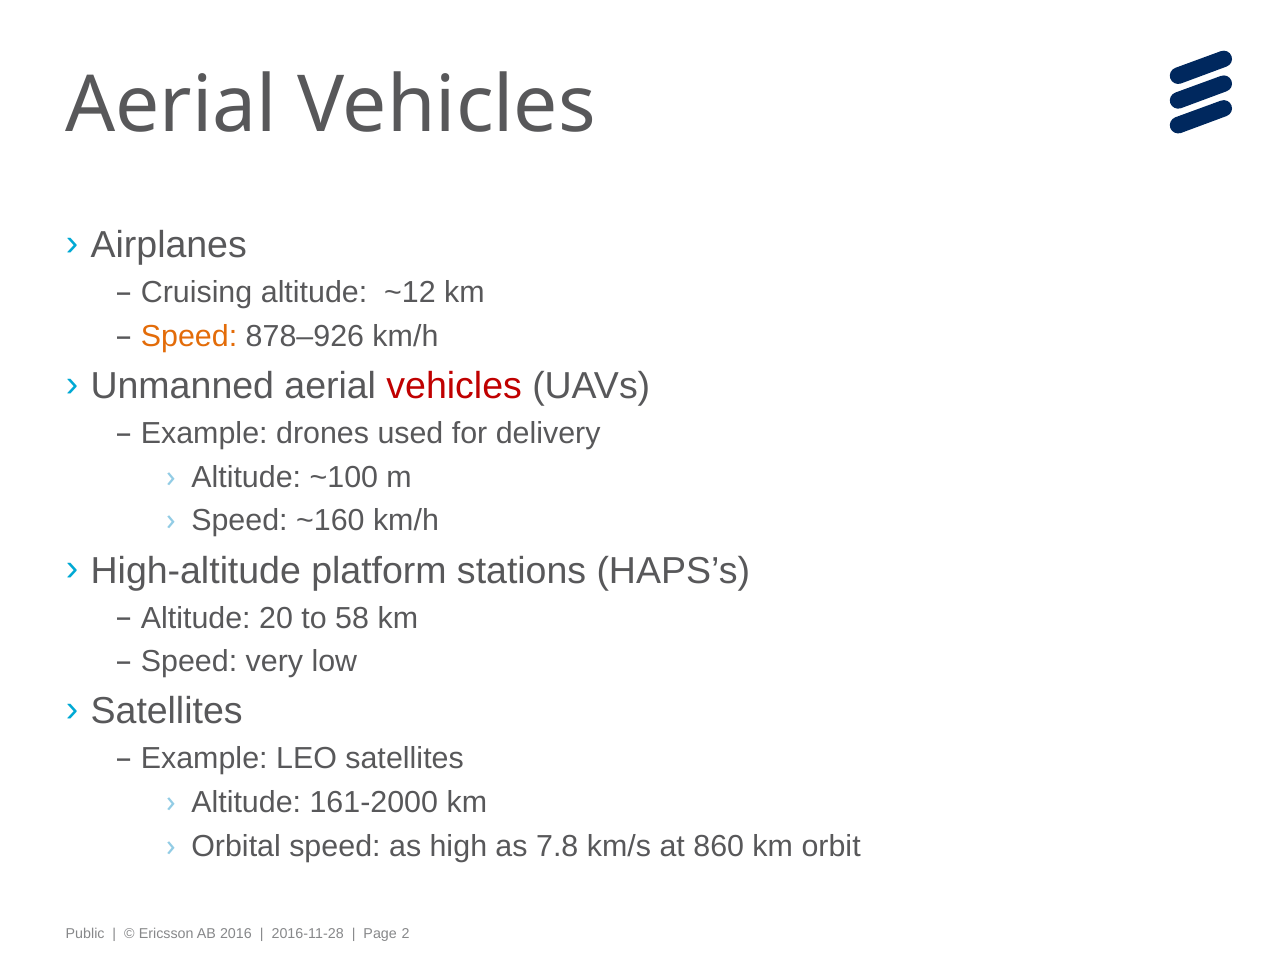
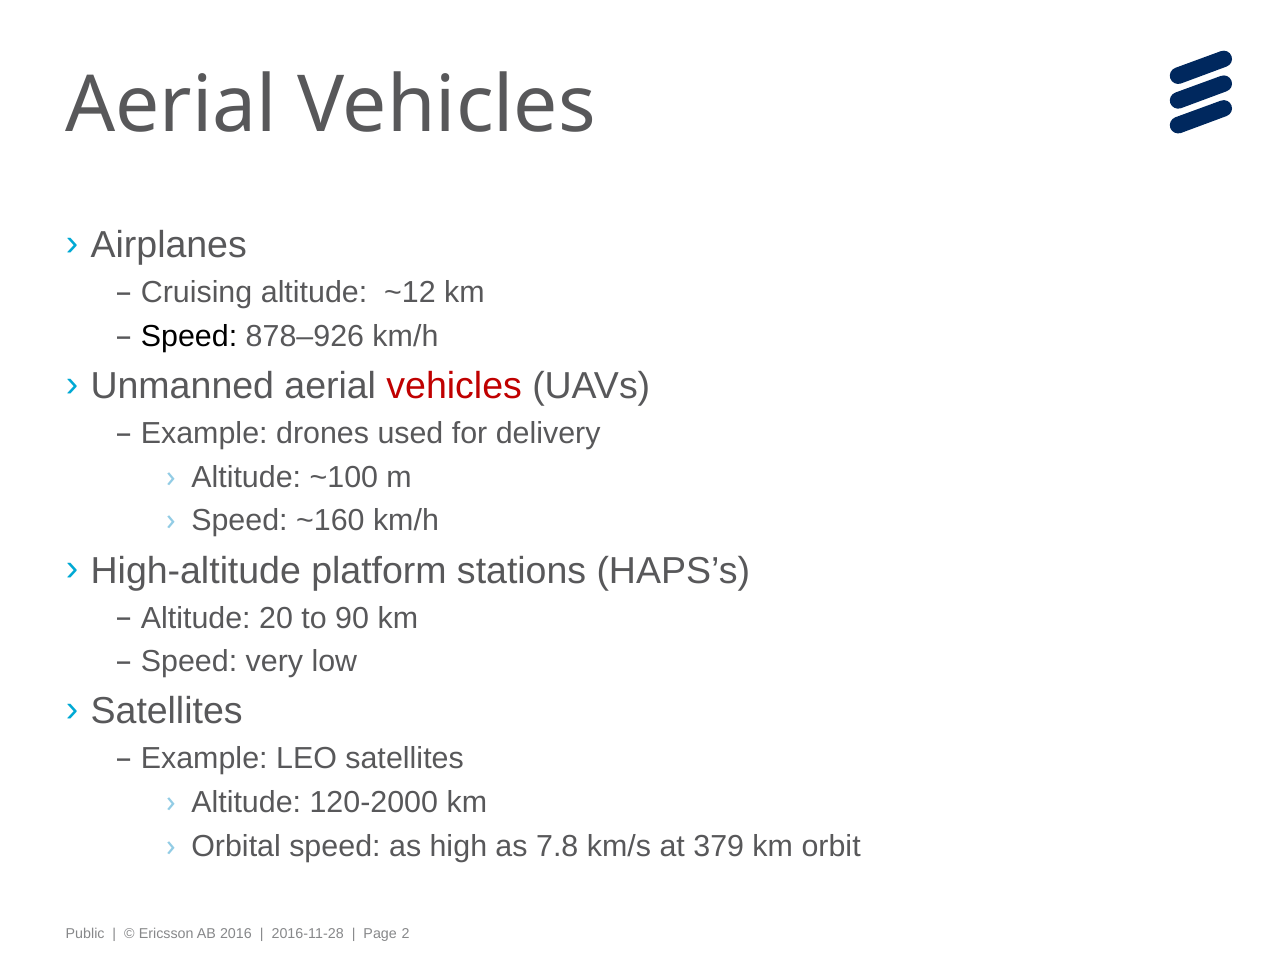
Speed colour: orange -> black (189, 336)
58: 58 -> 90 (352, 618)
161-2000: 161-2000 -> 120-2000 (374, 802)
860: 860 -> 379 (719, 846)
